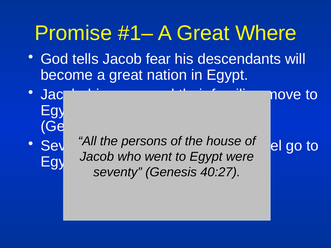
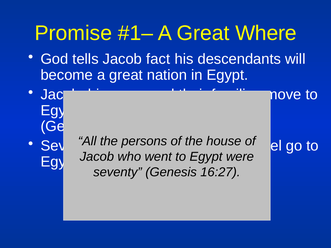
fear: fear -> fact (158, 59)
40:27: 40:27 -> 16:27 (220, 172)
